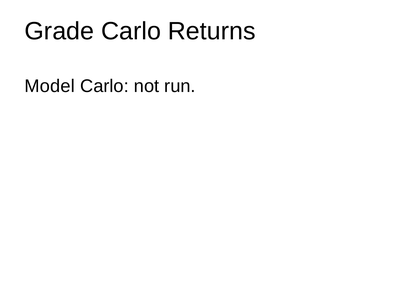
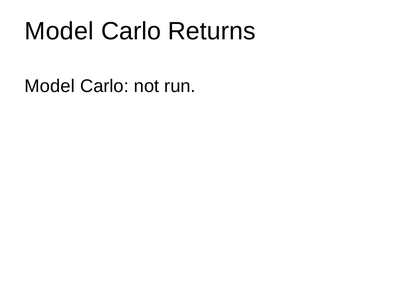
Grade: Grade -> Model (59, 31)
